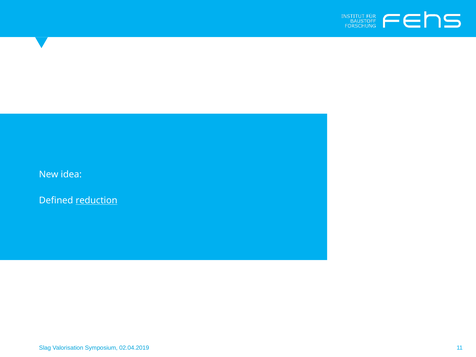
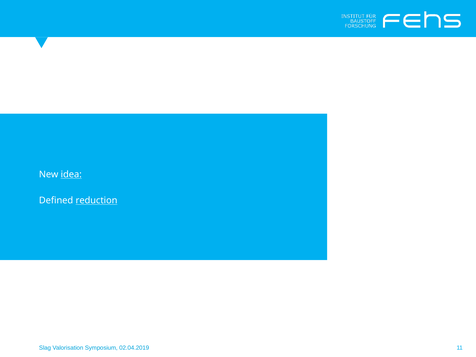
idea underline: none -> present (71, 175)
